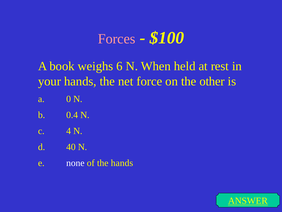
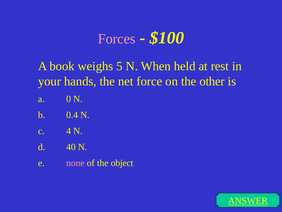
6: 6 -> 5 (119, 66)
none colour: white -> pink (75, 163)
the hands: hands -> object (122, 163)
